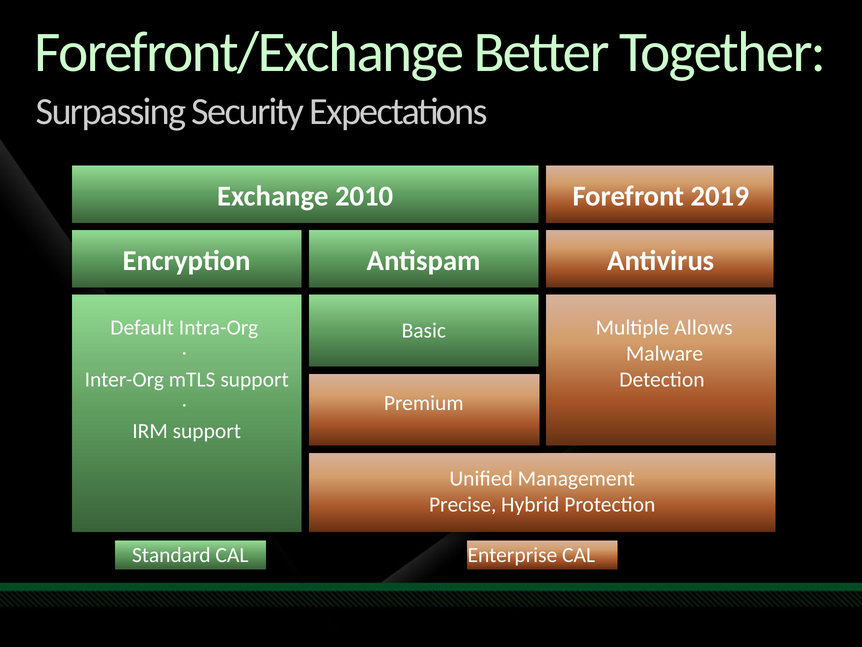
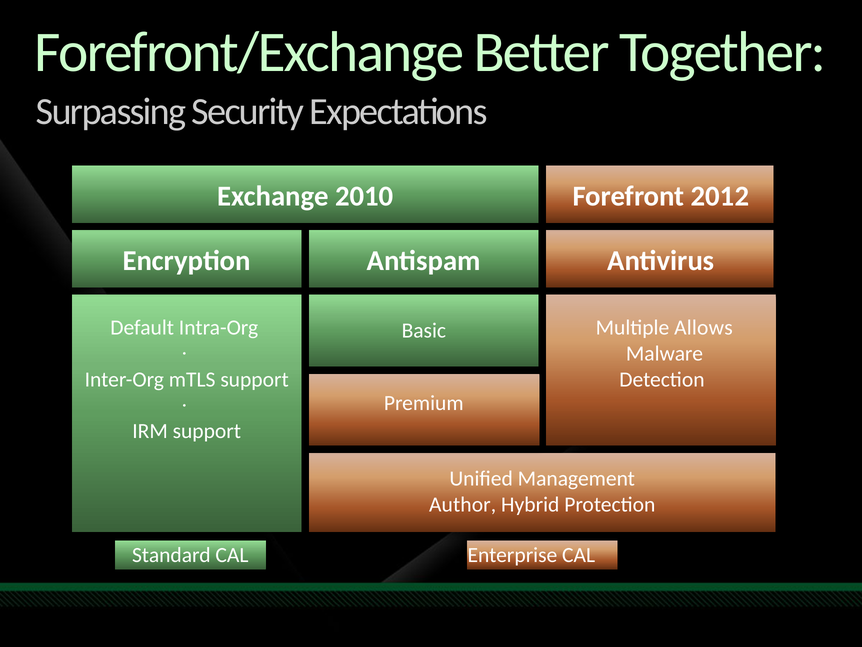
2019: 2019 -> 2012 (720, 196)
Precise: Precise -> Author (463, 504)
